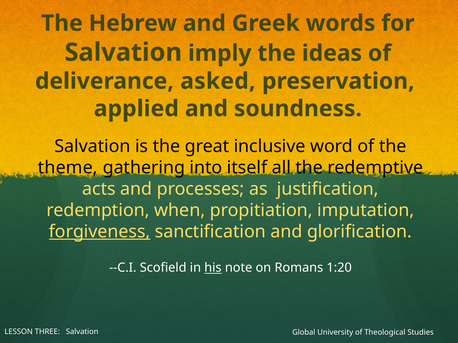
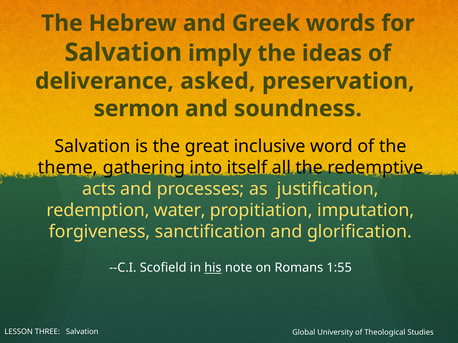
applied: applied -> sermon (136, 109)
when: when -> water (180, 210)
forgiveness underline: present -> none (100, 232)
1:20: 1:20 -> 1:55 (339, 268)
